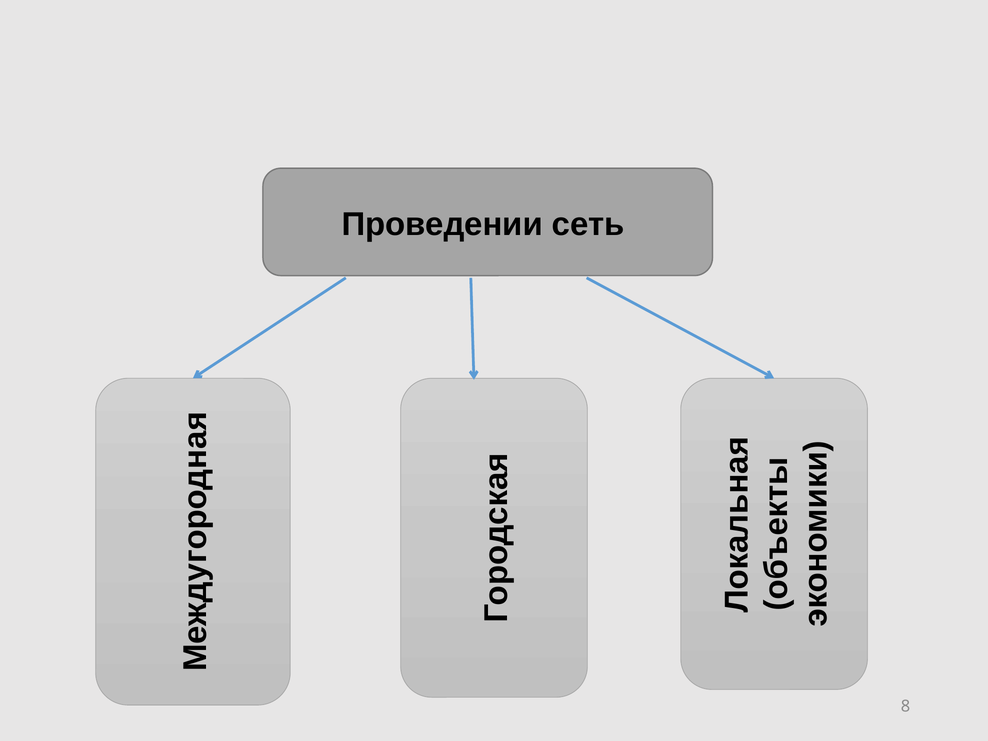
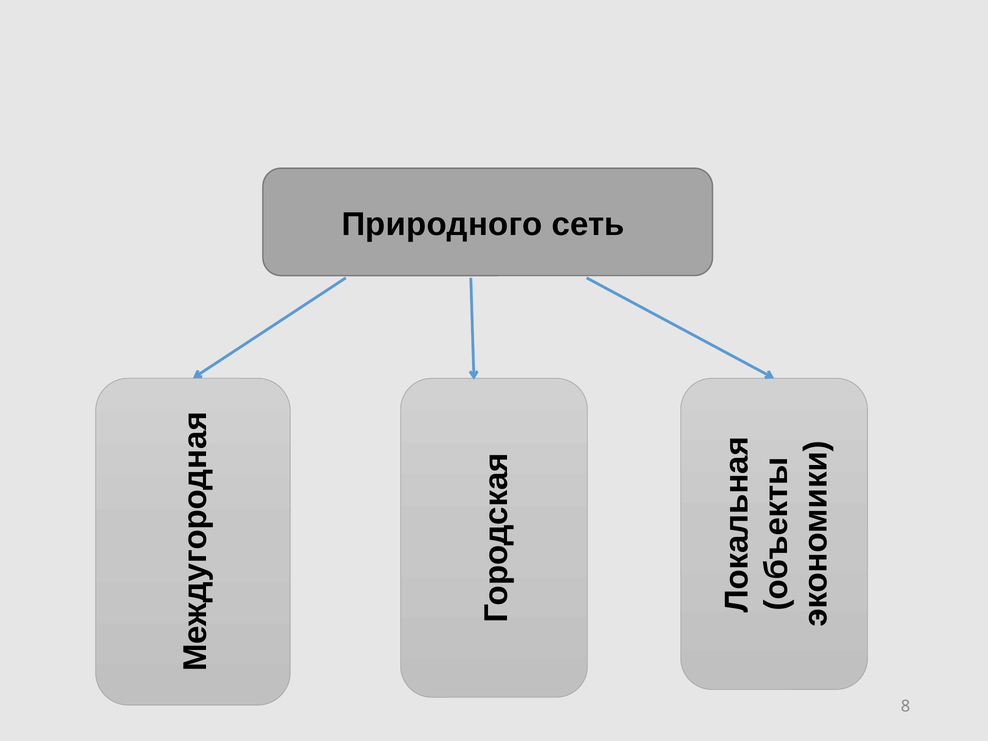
Проведении: Проведении -> Природного (442, 224)
